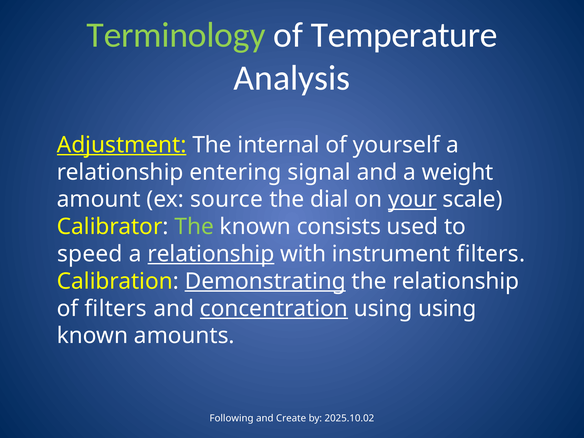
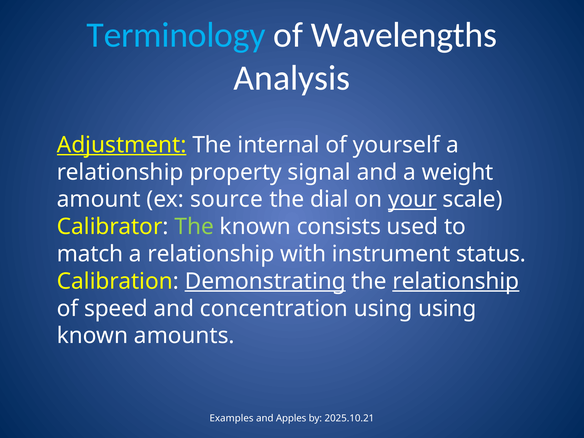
Terminology colour: light green -> light blue (176, 35)
Temperature: Temperature -> Wavelengths (404, 35)
entering: entering -> property (236, 172)
speed: speed -> match (90, 254)
relationship underline: present -> none (211, 254)
instrument filters: filters -> status (491, 254)
relationship underline: none -> present (456, 281)
of filters: filters -> speed (116, 309)
concentration underline: present -> none (274, 309)
Following: Following -> Examples (232, 418)
Create: Create -> Apples (291, 418)
2025.10.02: 2025.10.02 -> 2025.10.21 (349, 418)
